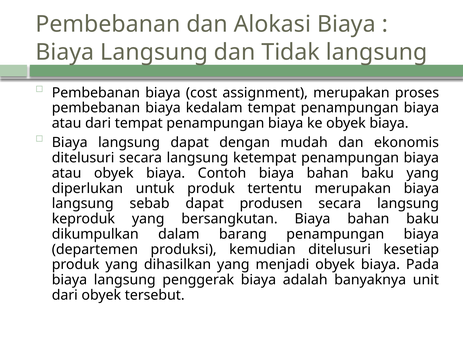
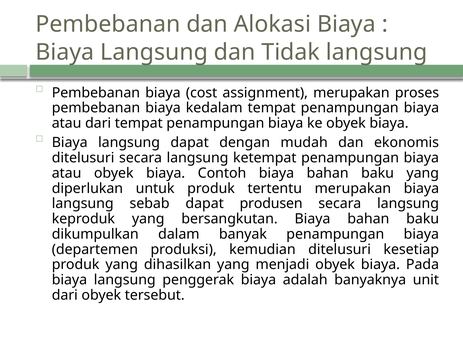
barang: barang -> banyak (243, 234)
